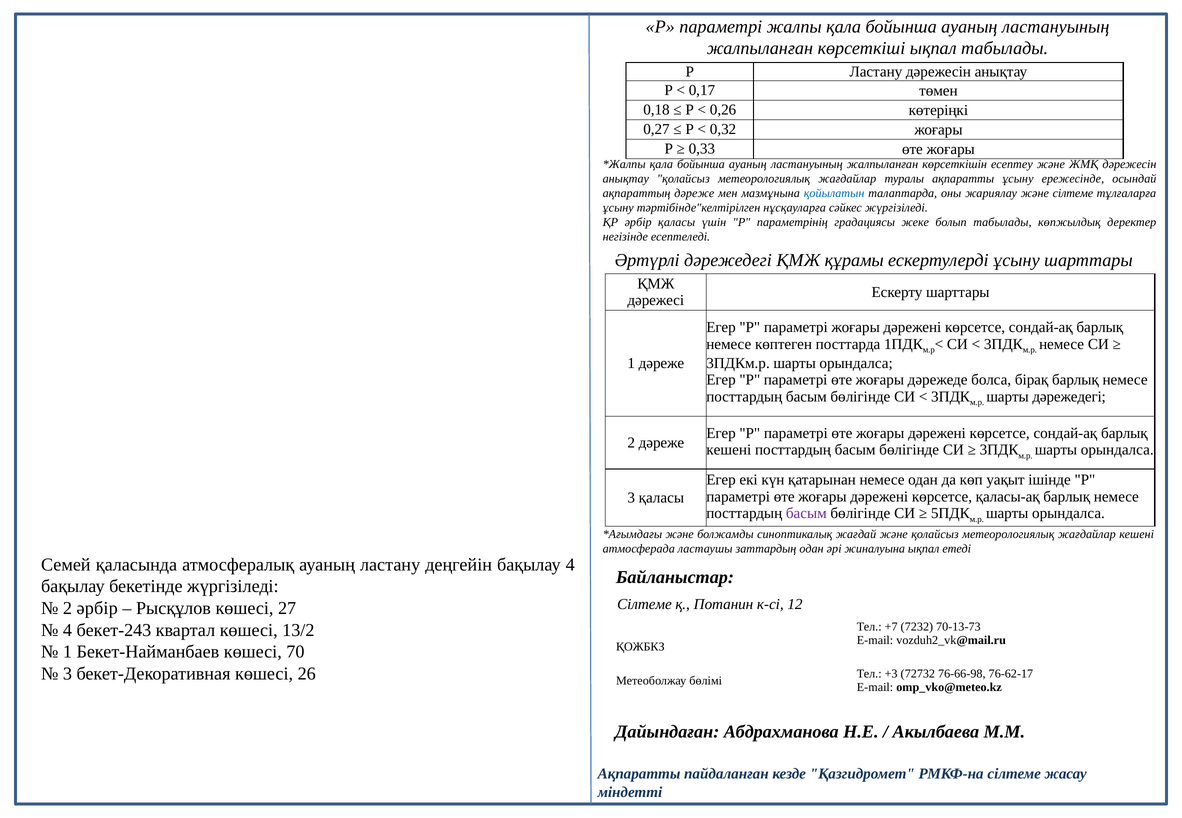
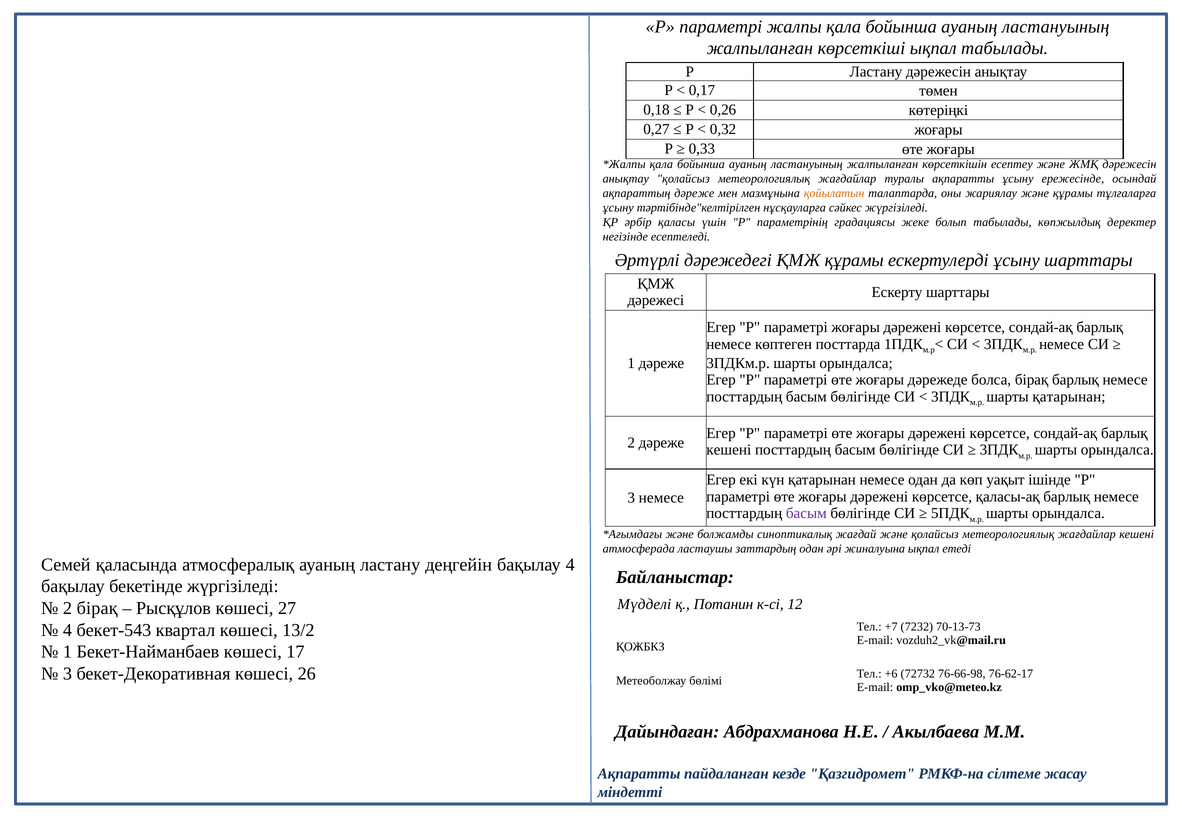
қойылатын colour: blue -> orange (834, 194)
және сілтеме: сілтеме -> құрамы (1073, 194)
шарты дәрежедегі: дәрежедегі -> қатарынан (1069, 397)
3 қаласы: қаласы -> немесе (661, 498)
Сілтеме: Сілтеме -> Мүдделі (644, 605)
2 әрбір: әрбір -> бірақ (97, 609)
бекет-243: бекет-243 -> бекет-543 (114, 630)
70: 70 -> 17 (295, 652)
+3: +3 -> +6 (891, 674)
